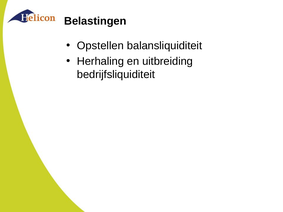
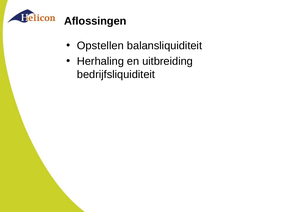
Belastingen: Belastingen -> Aflossingen (95, 21)
